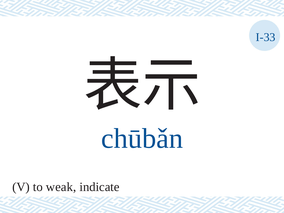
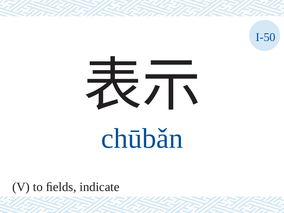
I-33: I-33 -> I-50 (266, 37)
weak: weak -> ﬁelds (61, 187)
